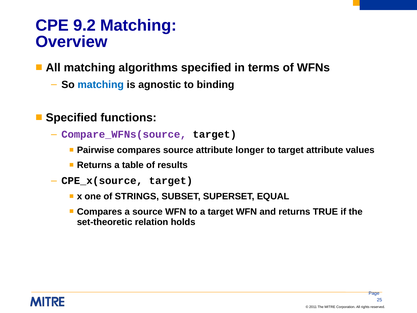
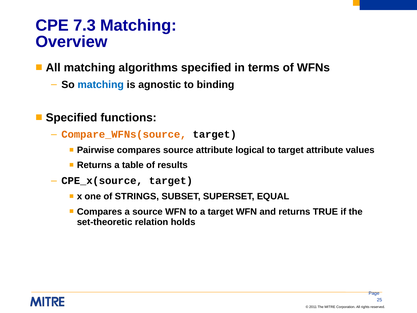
9.2: 9.2 -> 7.3 (84, 25)
Compare_WFNs(source colour: purple -> orange (124, 134)
longer: longer -> logical (250, 150)
